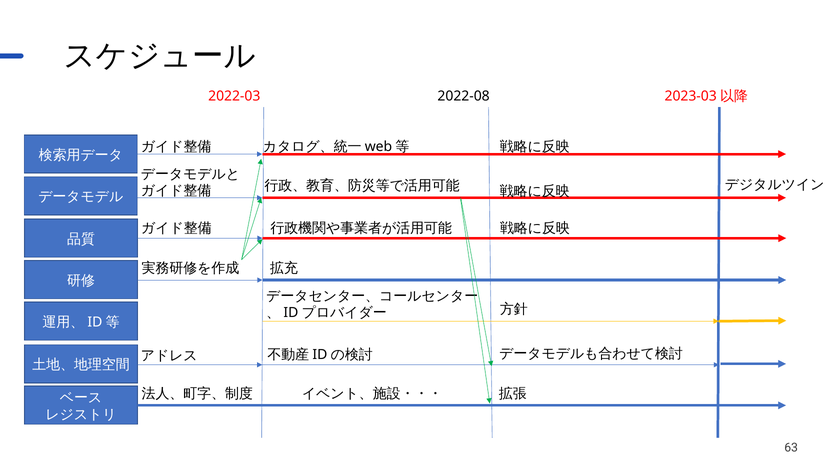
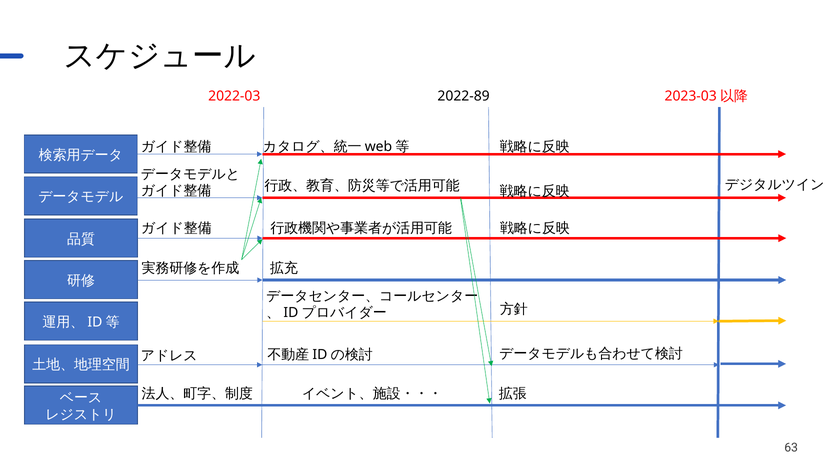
2022-08: 2022-08 -> 2022-89 (464, 96)
